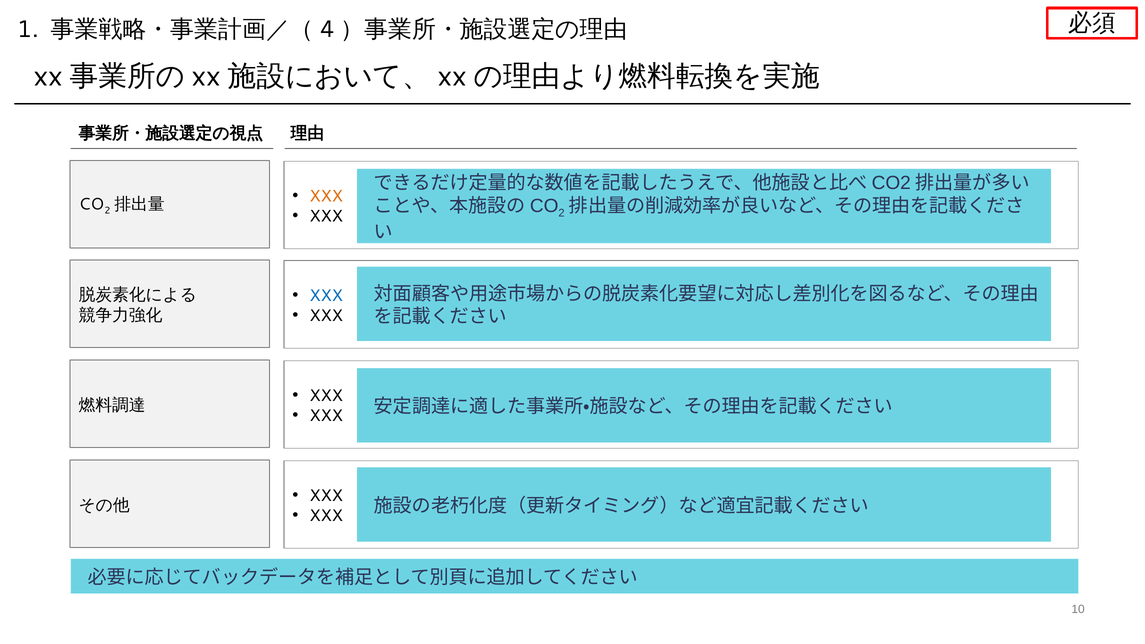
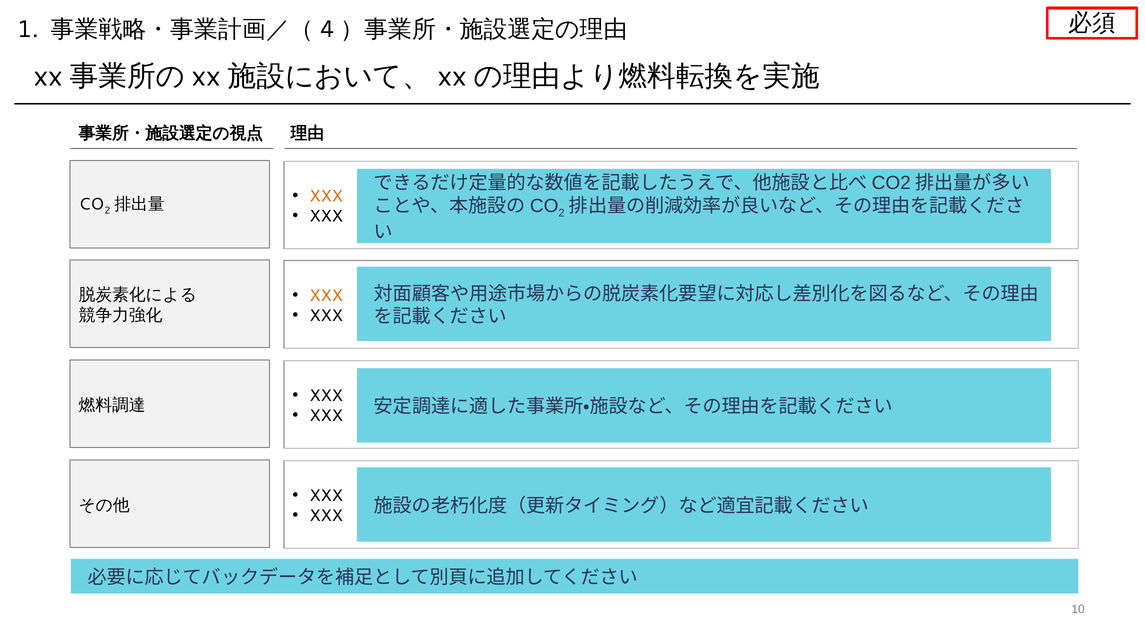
XXX colour: blue -> orange (326, 296)
